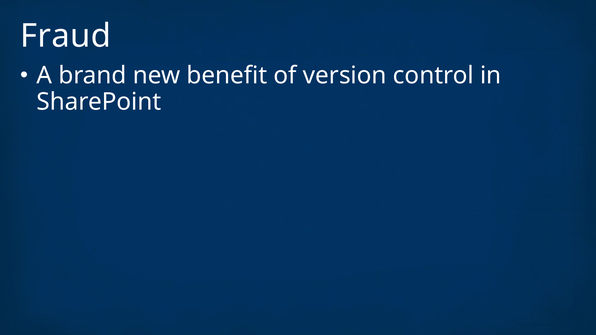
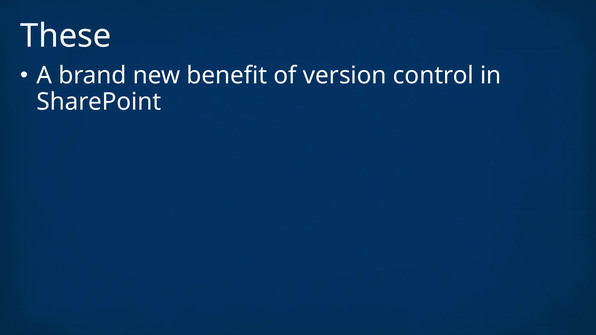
Fraud: Fraud -> These (66, 36)
